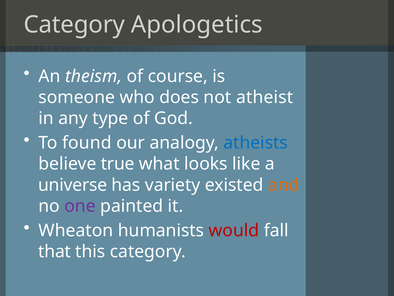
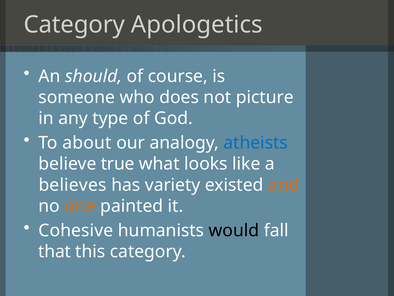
theism: theism -> should (94, 76)
atheist: atheist -> picture (265, 97)
found: found -> about (87, 143)
universe: universe -> believes (73, 185)
one colour: purple -> orange (80, 206)
Wheaton: Wheaton -> Cohesive (76, 230)
would colour: red -> black (234, 230)
